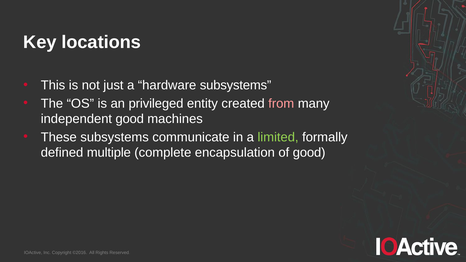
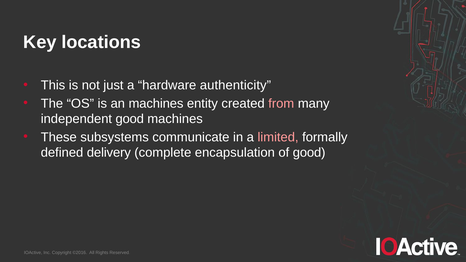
hardware subsystems: subsystems -> authenticity (235, 85)
an privileged: privileged -> machines (156, 103)
limited colour: light green -> pink (278, 137)
multiple: multiple -> delivery (109, 153)
